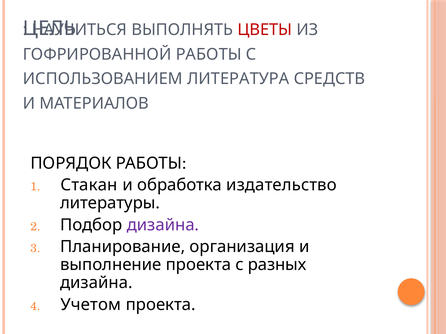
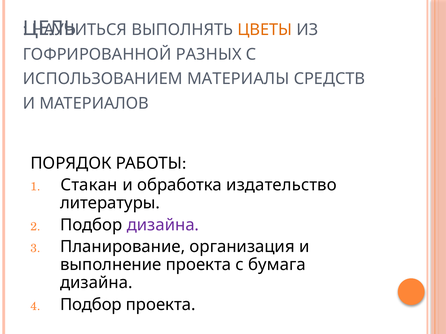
ЦВЕТЫ colour: red -> orange (265, 30)
ГОФРИРОВАННОЙ РАБОТЫ: РАБОТЫ -> РАЗНЫХ (209, 54)
ЛИТЕРАТУРА: ЛИТЕРАТУРА -> МАТЕРИАЛЫ (238, 79)
разных: разных -> бумага (277, 265)
Учетом: Учетом -> Подбор (91, 305)
